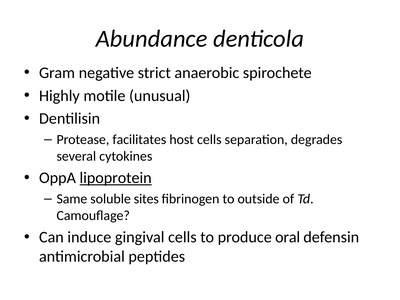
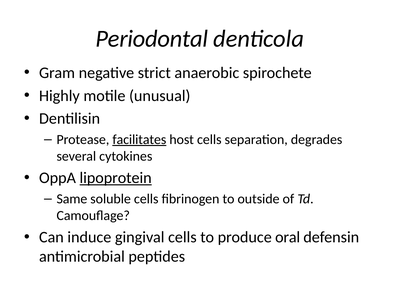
Abundance: Abundance -> Periodontal (152, 39)
facilitates underline: none -> present (139, 140)
soluble sites: sites -> cells (146, 199)
